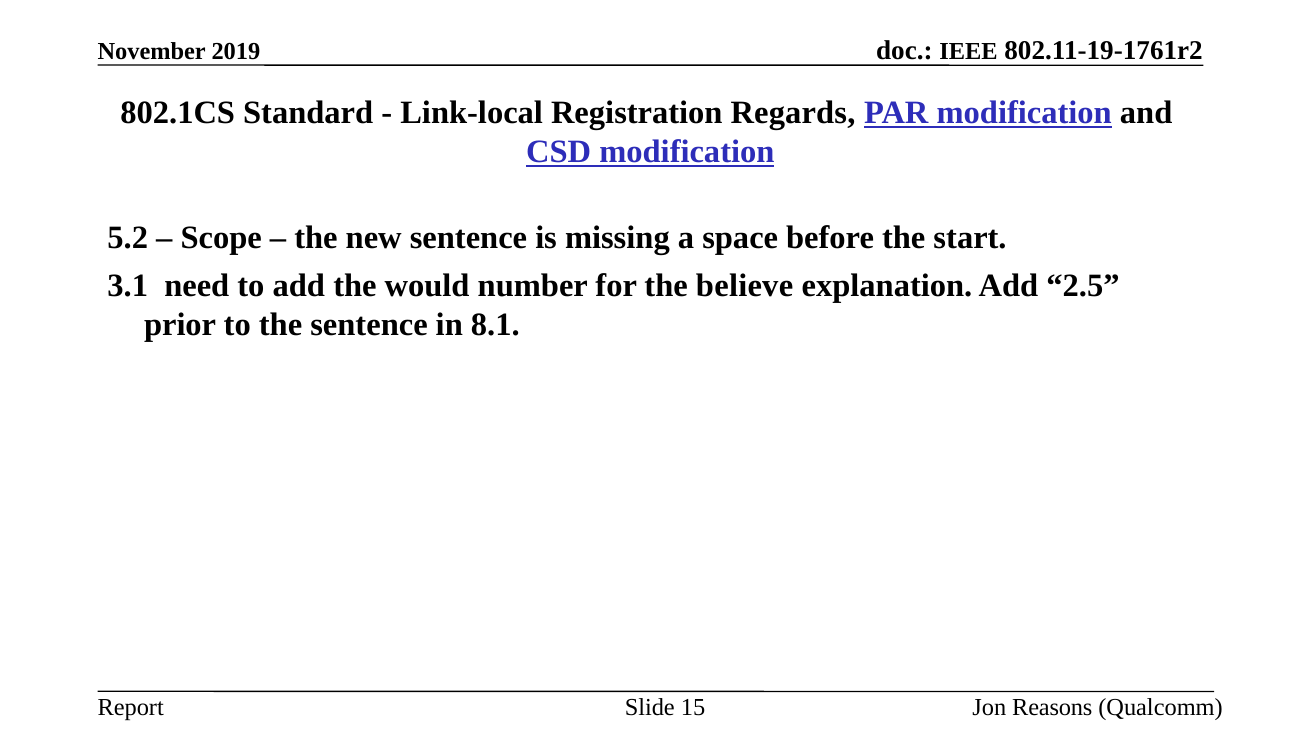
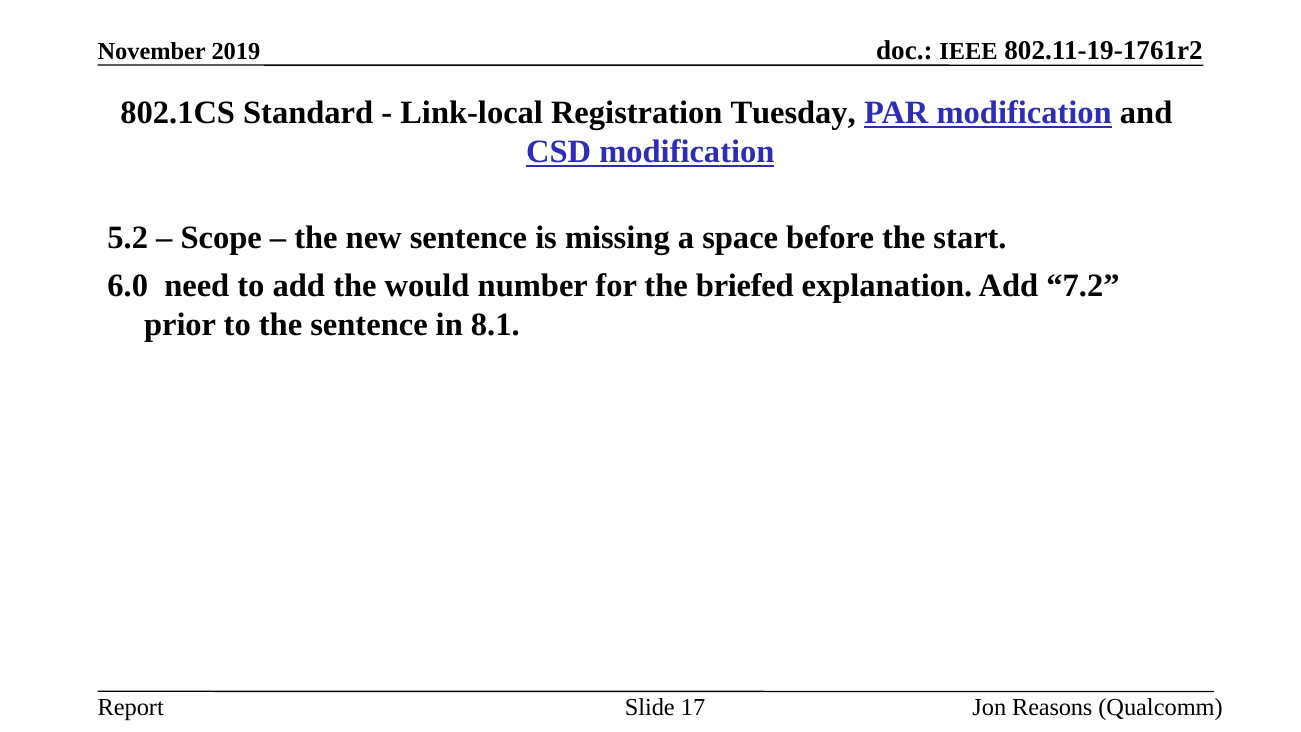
Regards: Regards -> Tuesday (793, 113)
3.1: 3.1 -> 6.0 (128, 285)
believe: believe -> briefed (745, 285)
2.5: 2.5 -> 7.2 (1083, 285)
15: 15 -> 17 (693, 707)
